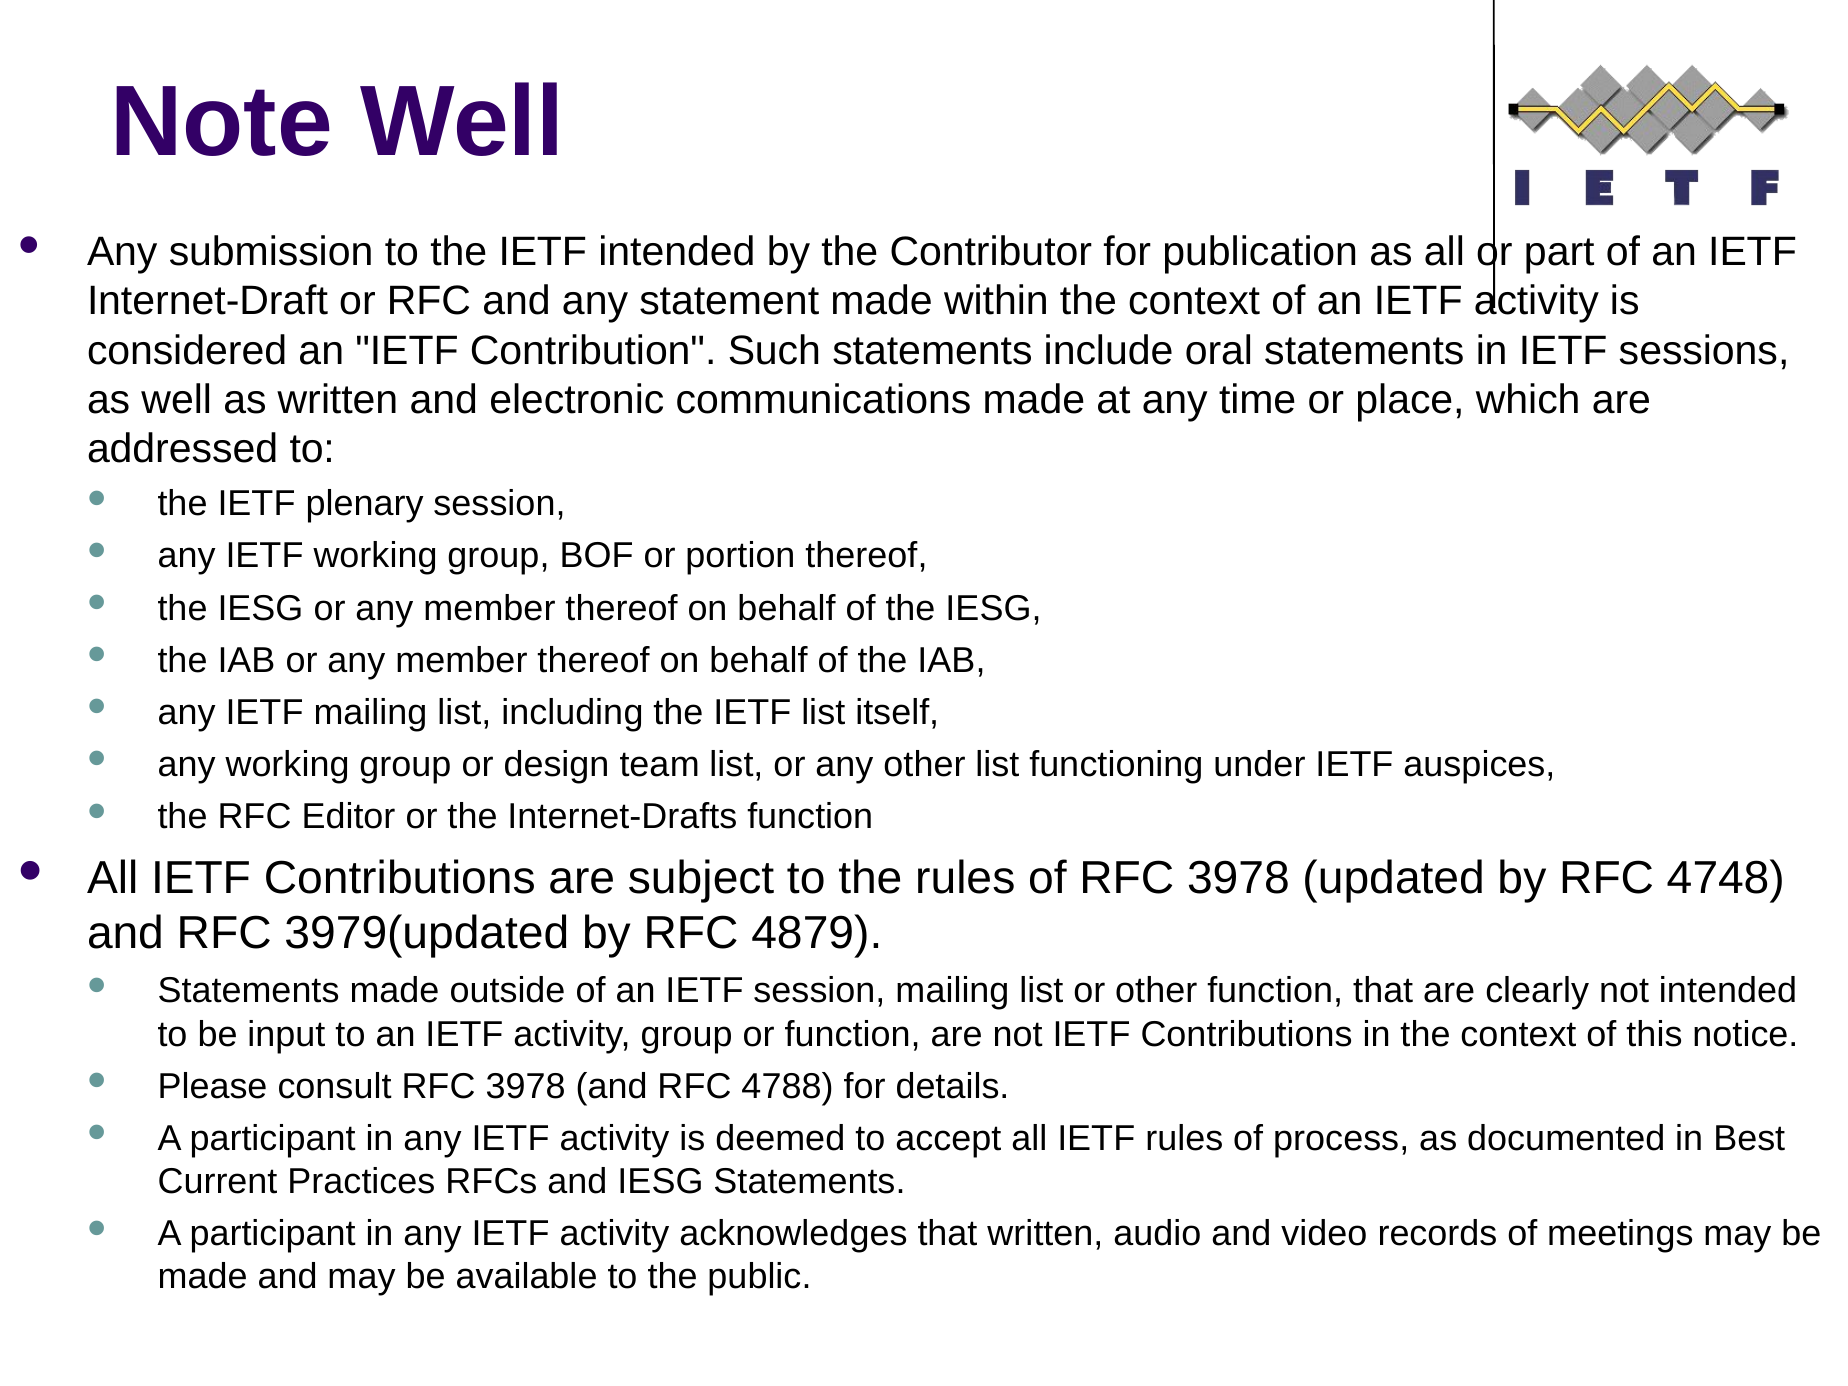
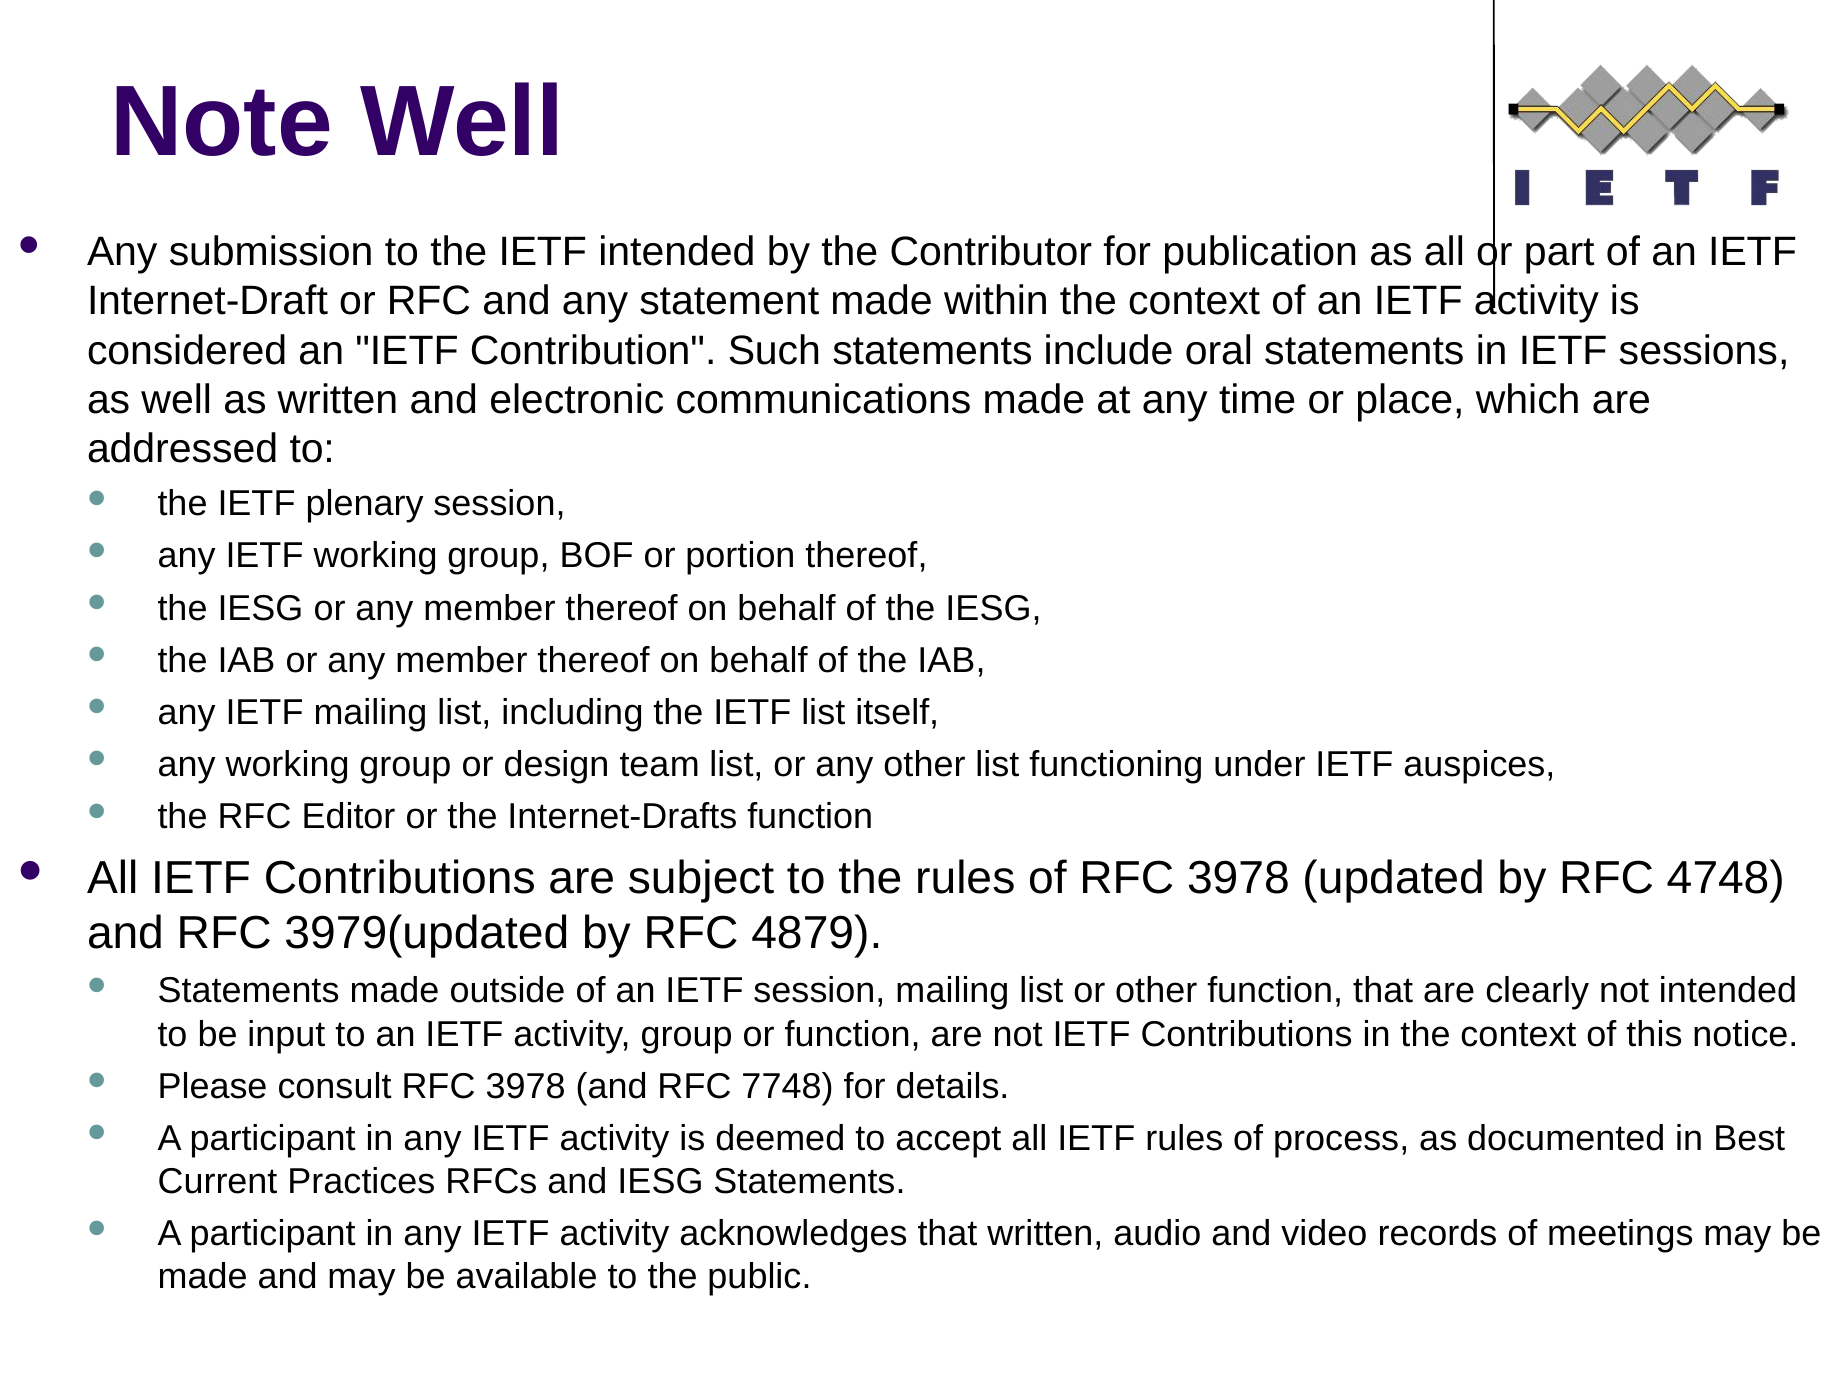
4788: 4788 -> 7748 (788, 1086)
